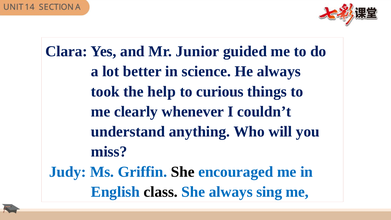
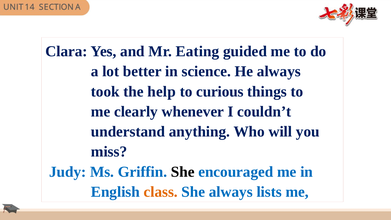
Junior: Junior -> Eating (197, 51)
class colour: black -> orange (161, 192)
sing: sing -> lists (269, 192)
